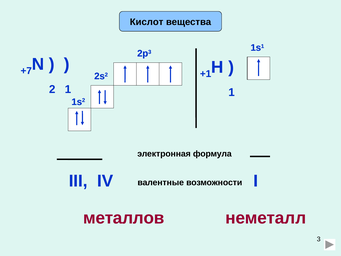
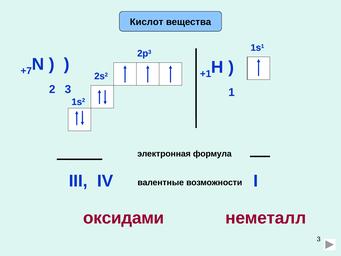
2 1: 1 -> 3 (68, 89)
металлов: металлов -> оксидами (124, 218)
